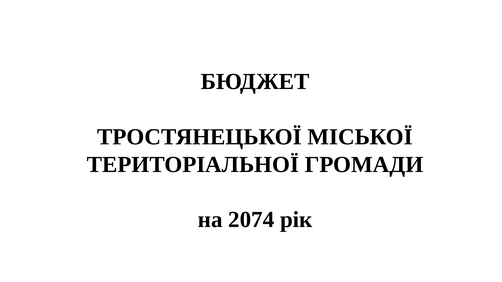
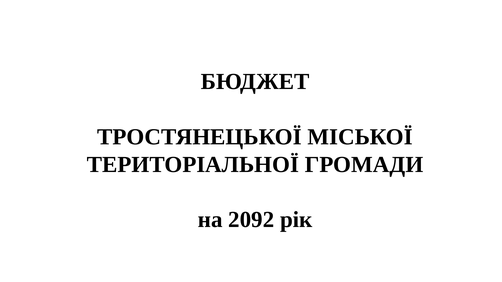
2074: 2074 -> 2092 (251, 220)
